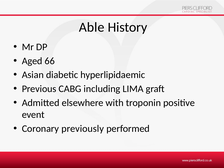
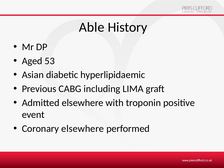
66: 66 -> 53 (50, 61)
Coronary previously: previously -> elsewhere (83, 129)
